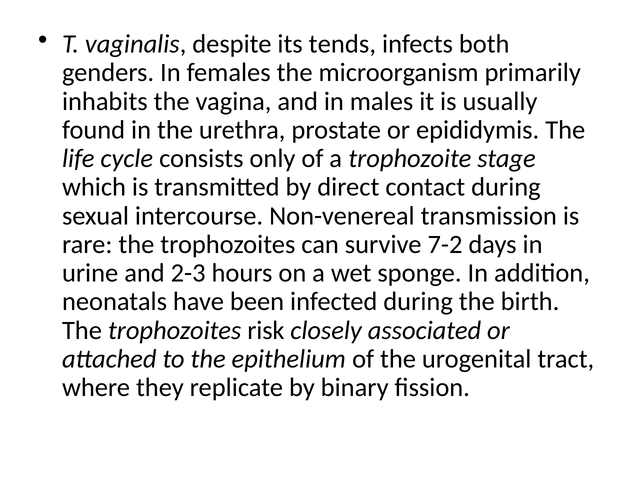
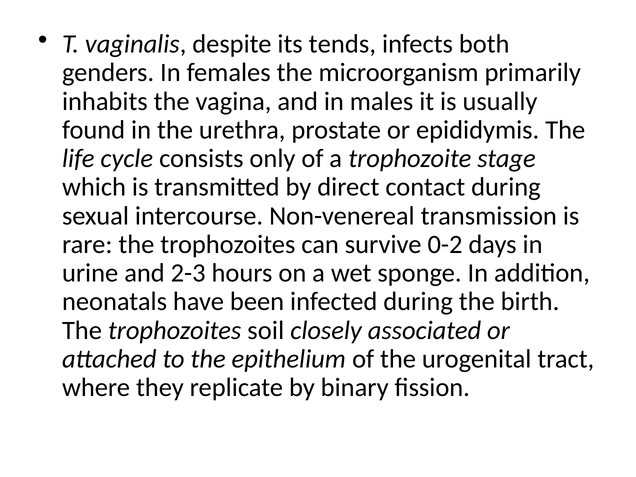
7-2: 7-2 -> 0-2 (445, 244)
risk: risk -> soil (266, 330)
